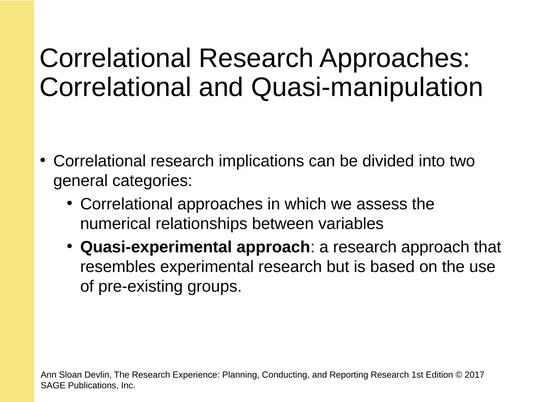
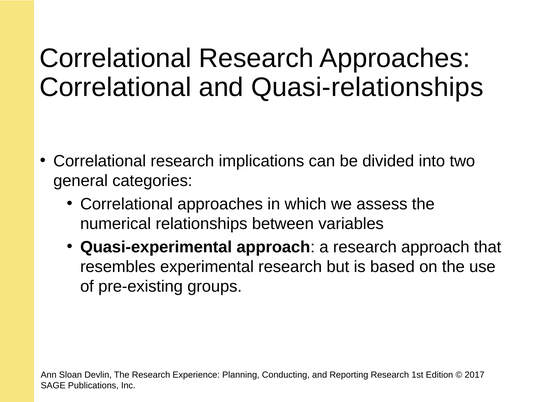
Quasi-manipulation: Quasi-manipulation -> Quasi-relationships (367, 87)
